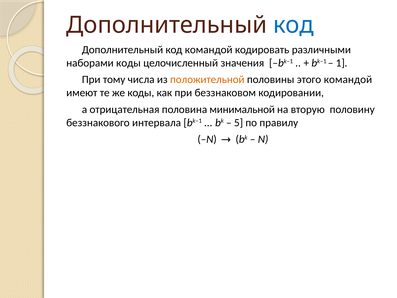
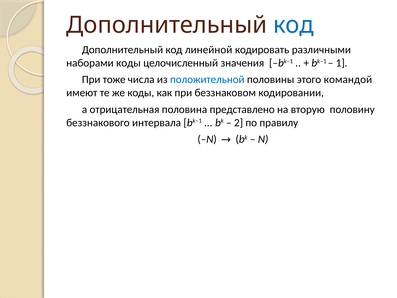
код командой: командой -> линейной (209, 50)
тому: тому -> тоже (114, 79)
положительной colour: orange -> blue (207, 79)
минимальной: минимальной -> представлено (242, 109)
5: 5 -> 2 (239, 123)
